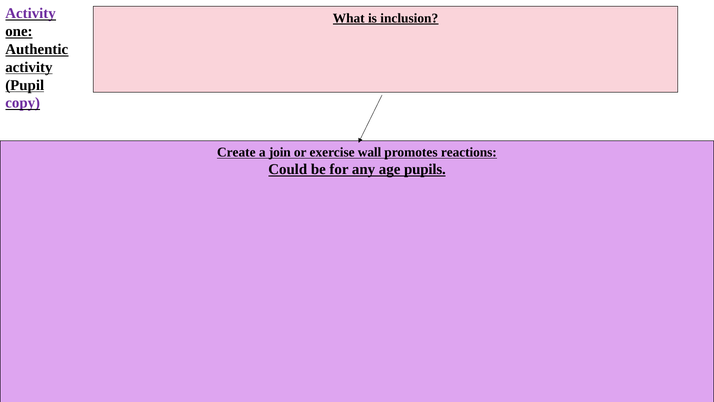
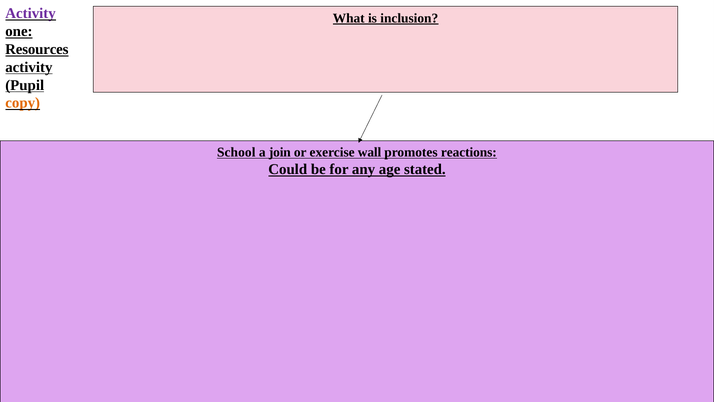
Authentic: Authentic -> Resources (37, 49)
copy colour: purple -> orange (23, 103)
Create: Create -> School (236, 152)
pupils: pupils -> stated (425, 169)
